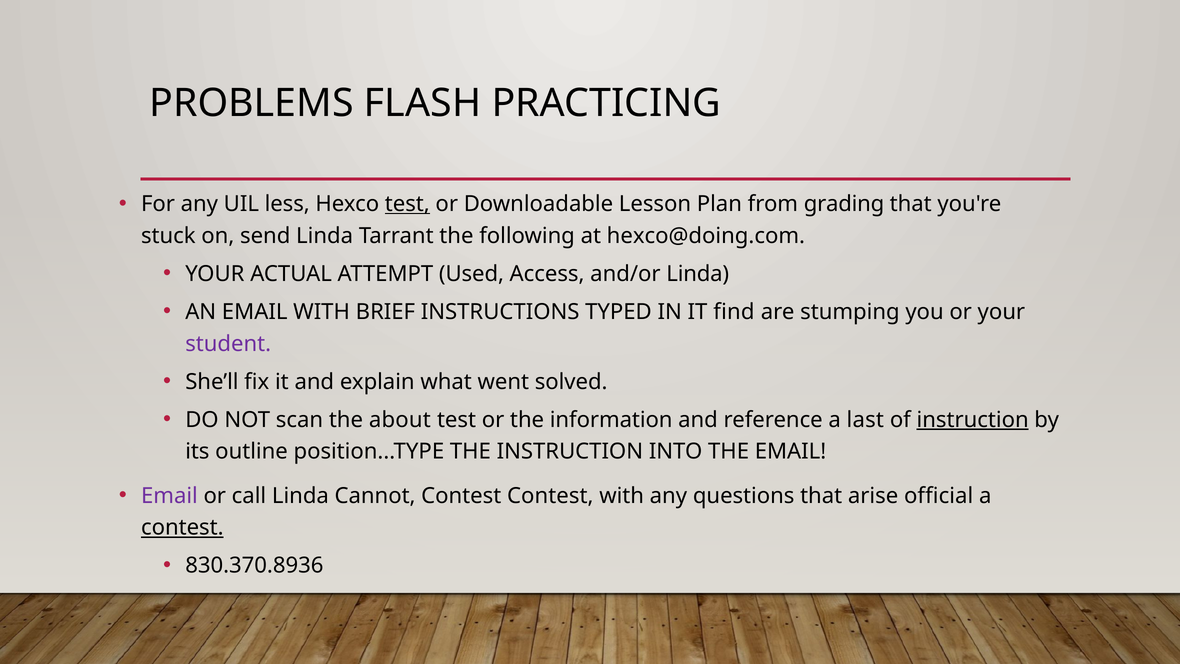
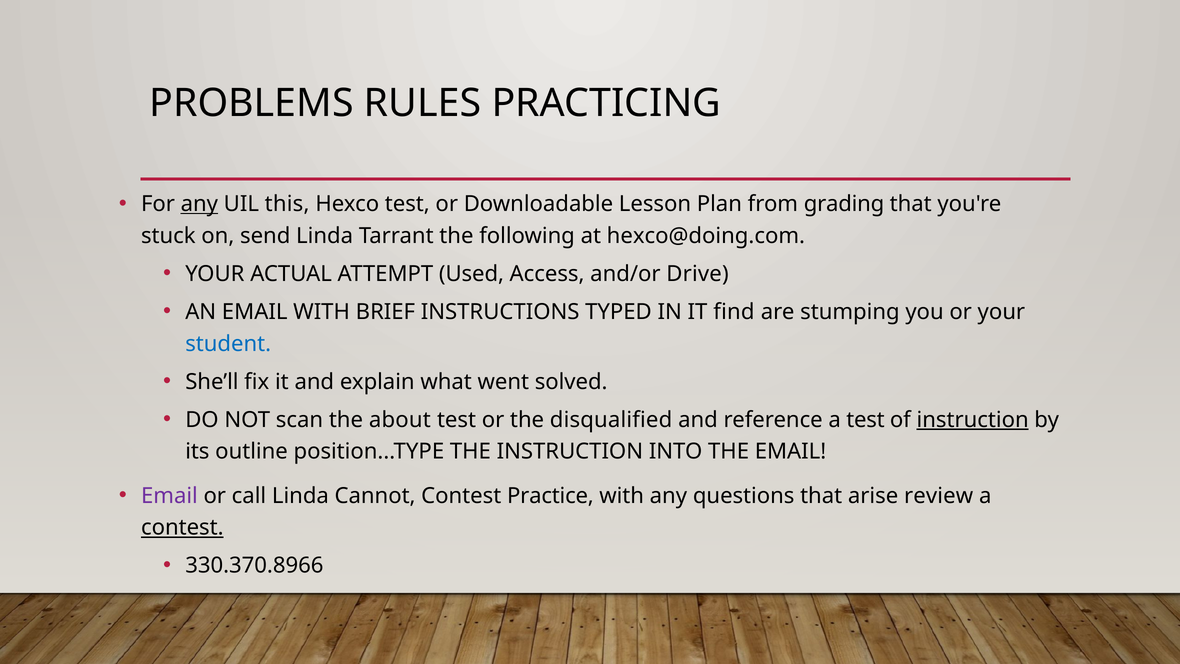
FLASH: FLASH -> RULES (423, 103)
any underline: none -> present (199, 204)
less: less -> this (287, 204)
test underline: present -> none (407, 204)
and/or Linda: Linda -> Drive (698, 274)
student colour: purple -> blue (228, 344)
information: information -> disqualified (611, 420)
a last: last -> test (865, 420)
Contest Contest: Contest -> Practice (550, 496)
official: official -> review (939, 496)
830.370.8936: 830.370.8936 -> 330.370.8966 (254, 565)
